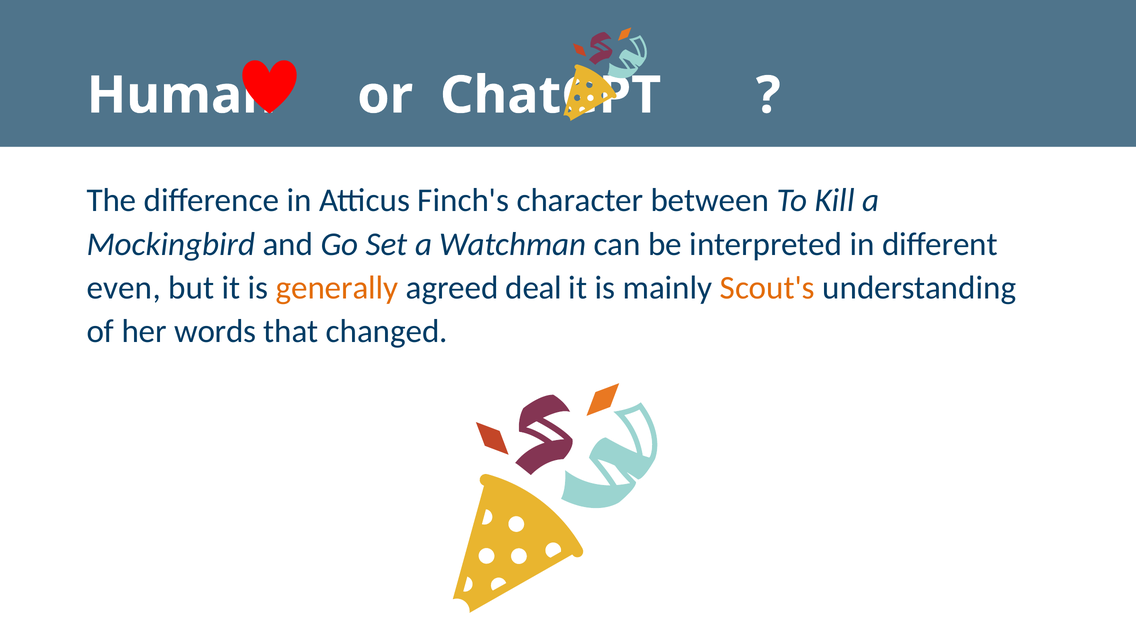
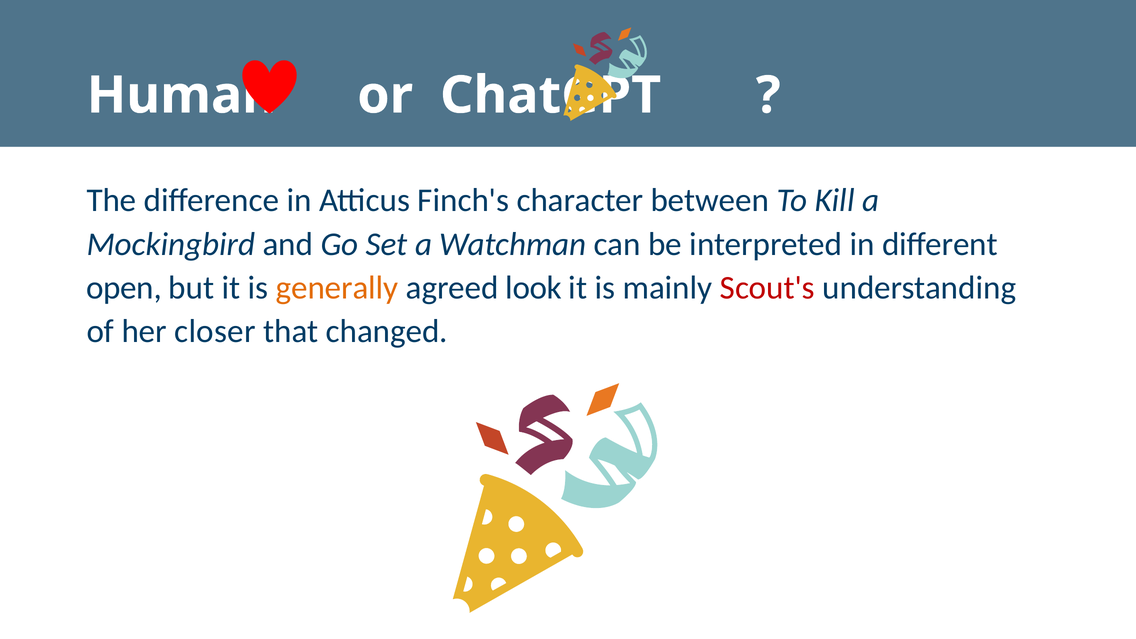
even: even -> open (124, 288)
deal: deal -> look (534, 288)
Scout's colour: orange -> red (767, 288)
words: words -> closer (215, 331)
